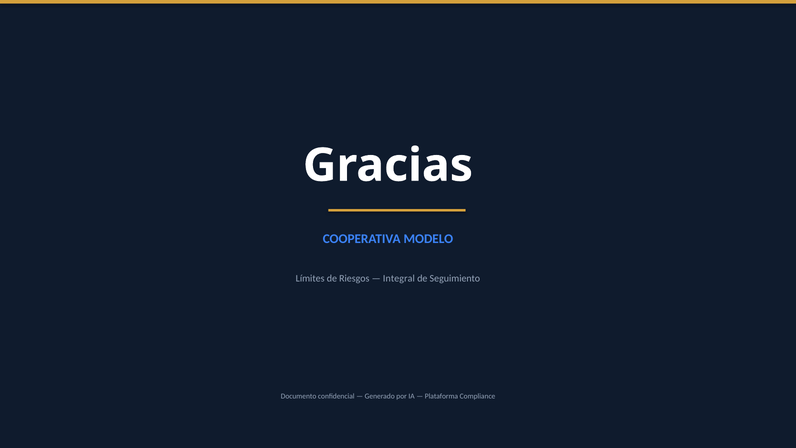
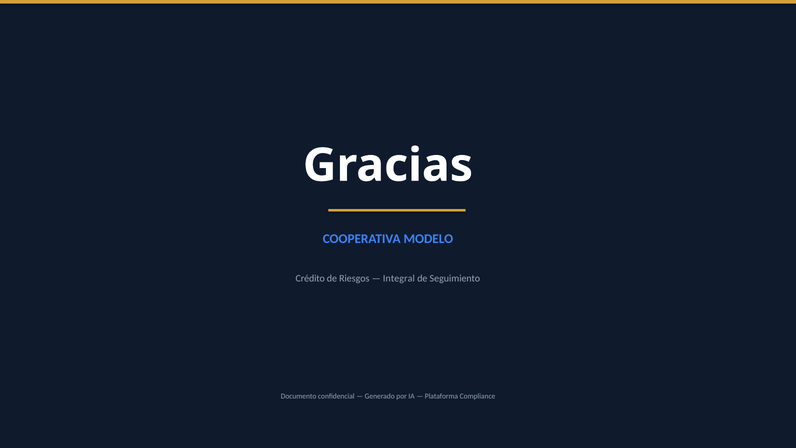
Límites: Límites -> Crédito (310, 278)
